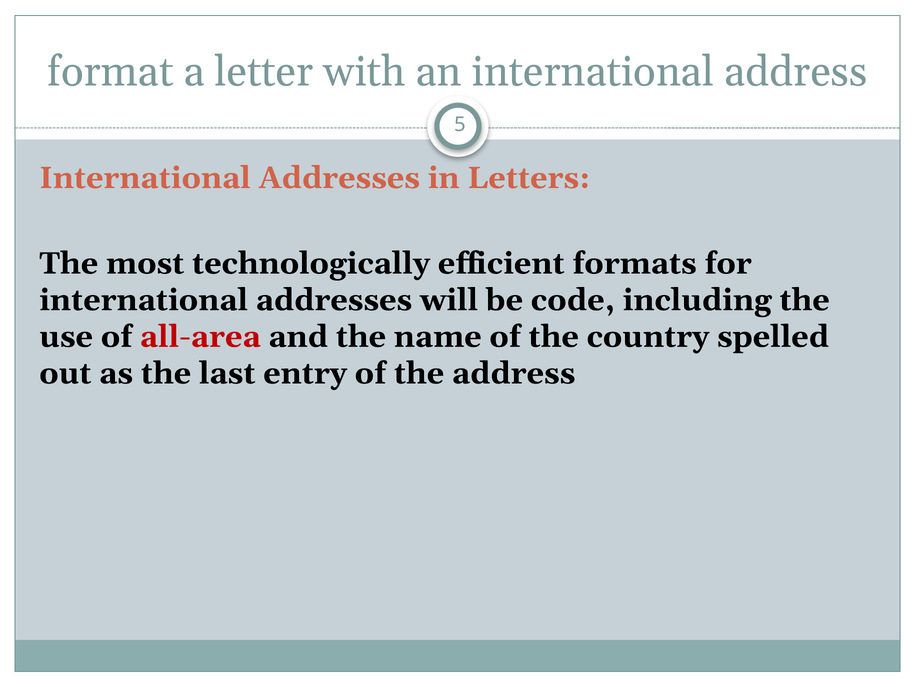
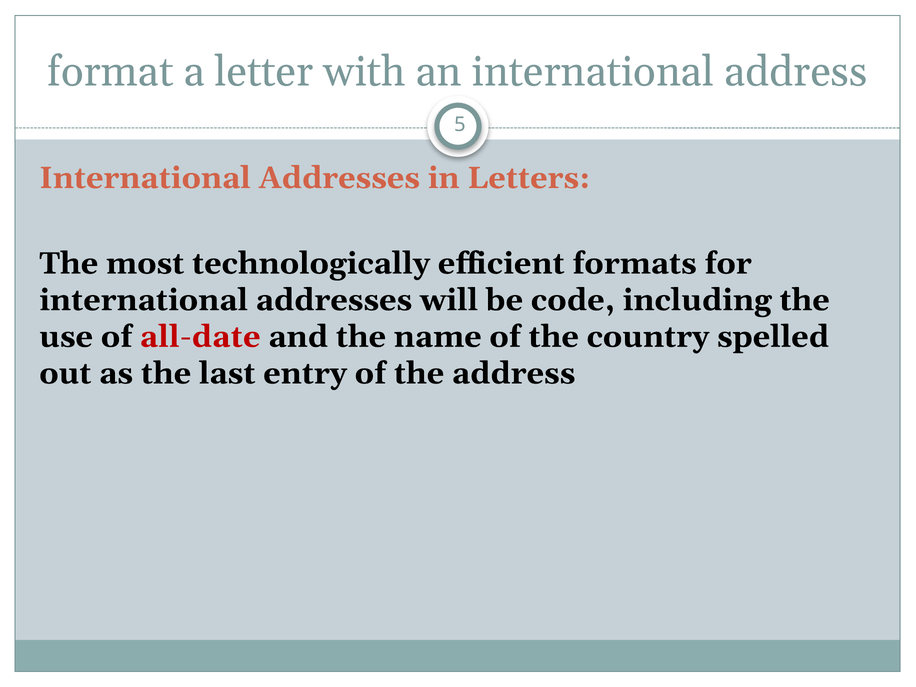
all-area: all-area -> all-date (200, 337)
